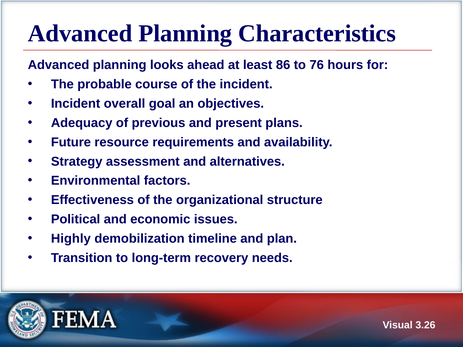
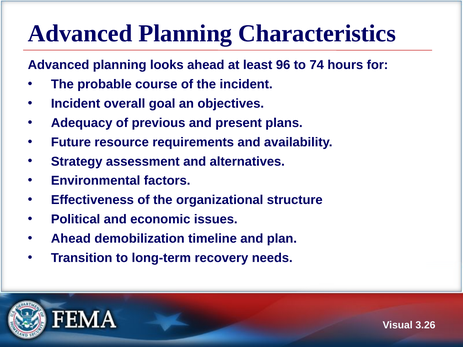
86: 86 -> 96 (283, 65)
76: 76 -> 74 (317, 65)
Highly: Highly -> Ahead (71, 239)
